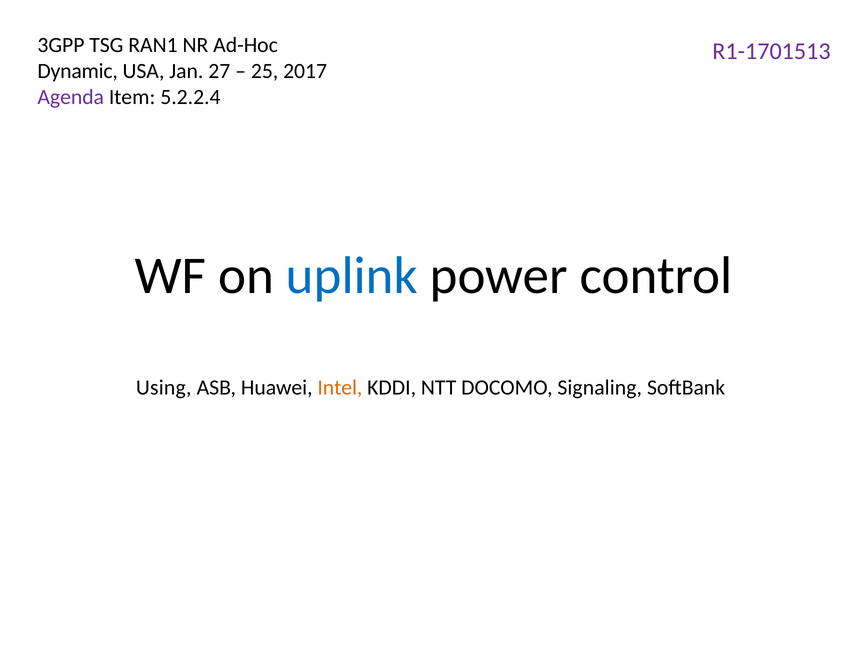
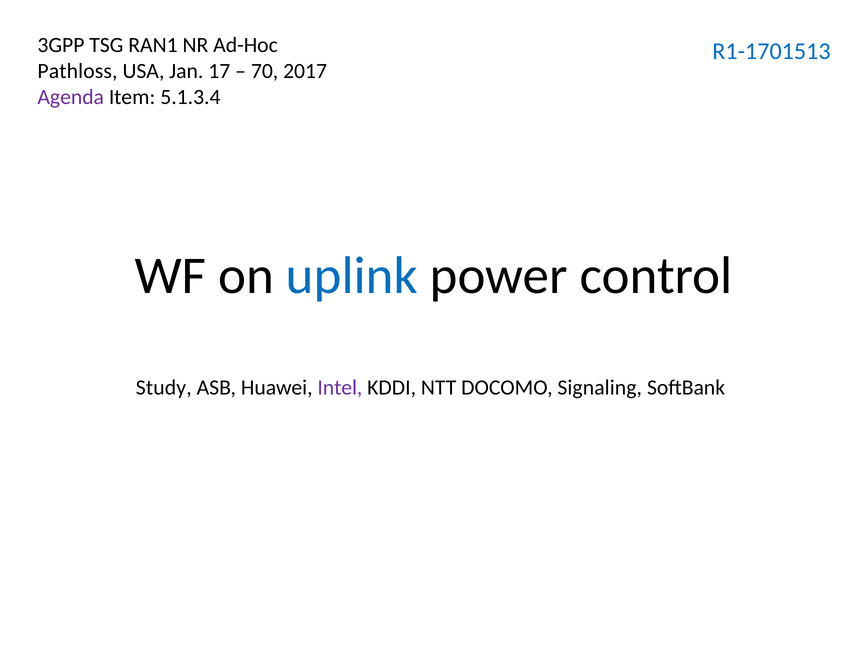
R1-1701513 colour: purple -> blue (771, 51)
Dynamic: Dynamic -> Pathloss (77, 71)
27: 27 -> 17 (219, 71)
25: 25 -> 70 (265, 71)
5.2.2.4: 5.2.2.4 -> 5.1.3.4 (190, 97)
Using: Using -> Study (164, 388)
Intel colour: orange -> purple (340, 388)
